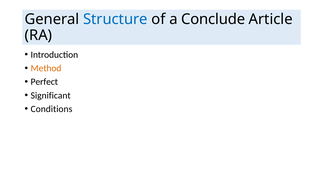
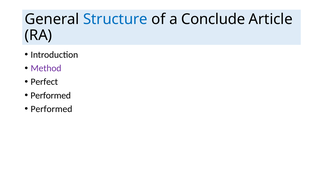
Method colour: orange -> purple (46, 68)
Significant: Significant -> Performed (51, 95)
Conditions: Conditions -> Performed (52, 109)
